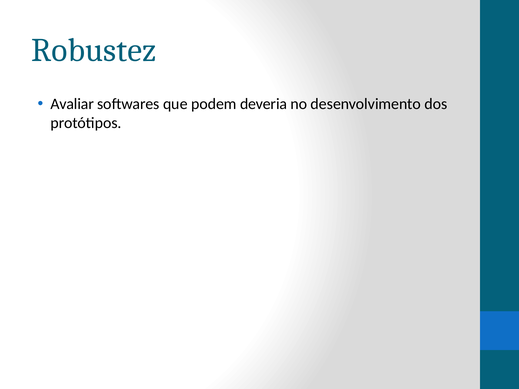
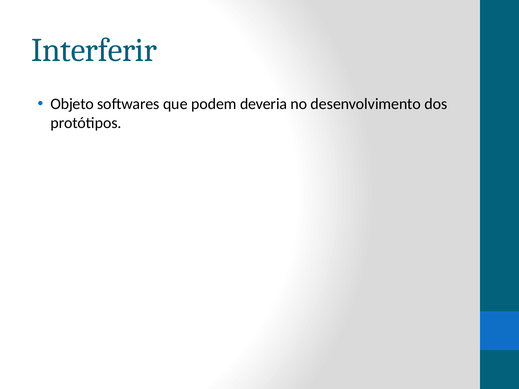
Robustez: Robustez -> Interferir (94, 50)
Avaliar: Avaliar -> Objeto (72, 104)
